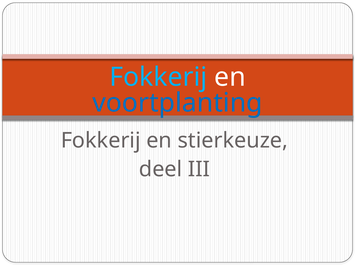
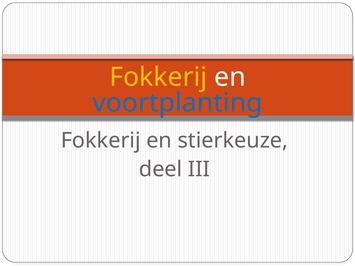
Fokkerij colour: light blue -> yellow (158, 77)
